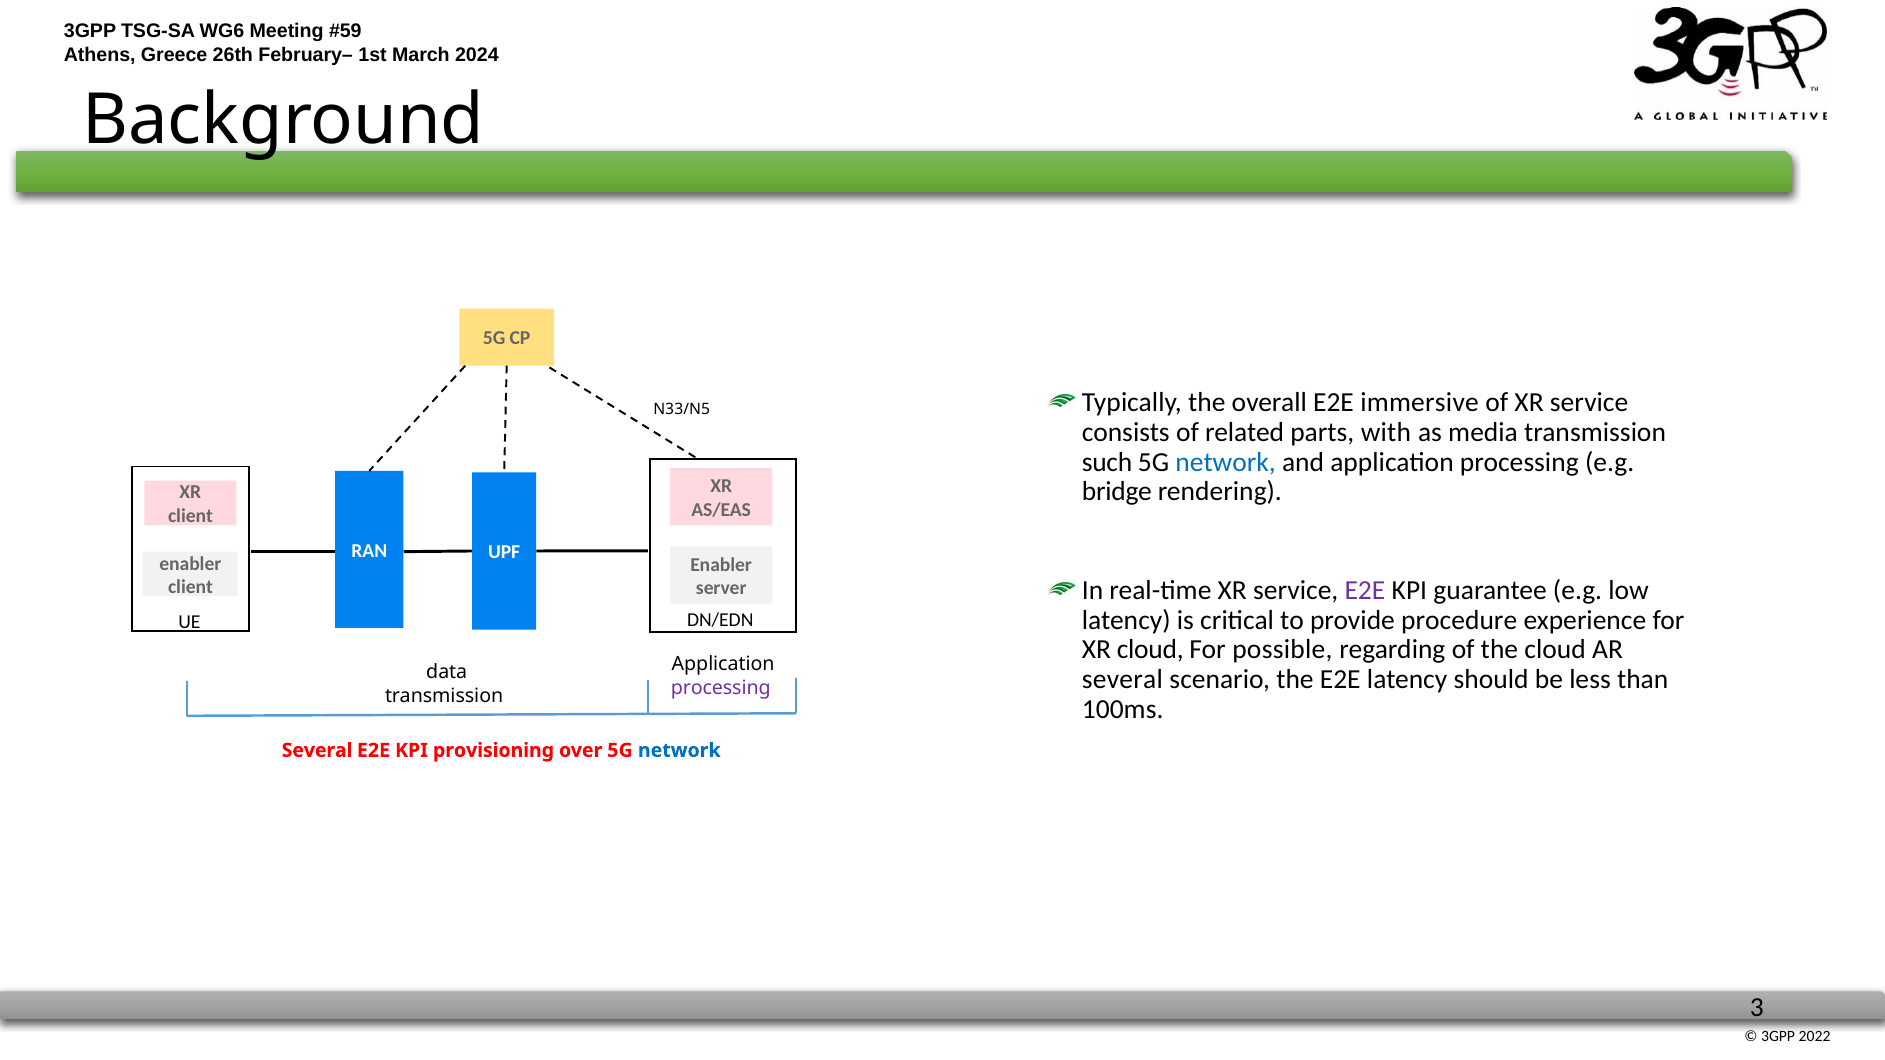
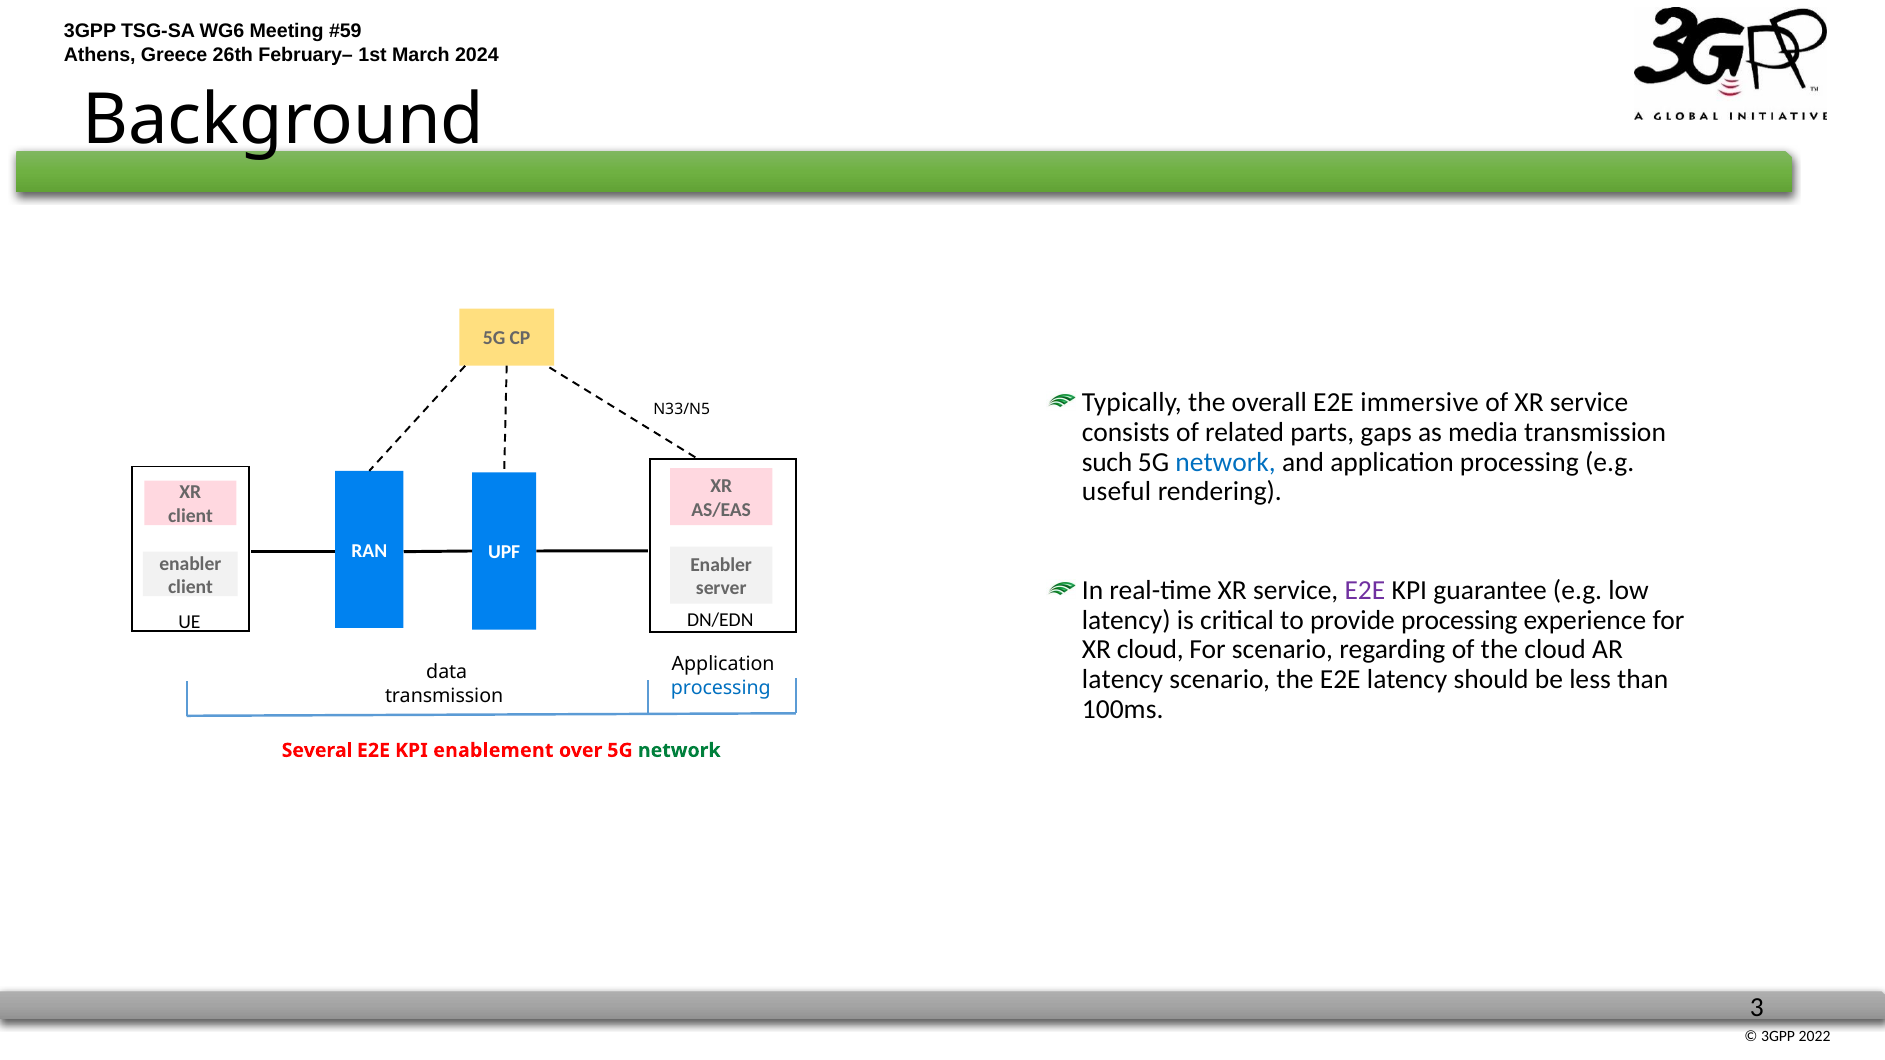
with: with -> gaps (1386, 432)
bridge: bridge -> useful (1117, 492)
provide procedure: procedure -> processing (1459, 620)
For possible: possible -> scenario (1282, 650)
several: several -> latency (1123, 680)
processing colour: purple -> blue (721, 688)
provisioning: provisioning -> enablement (493, 751)
network colour: blue -> green (679, 751)
